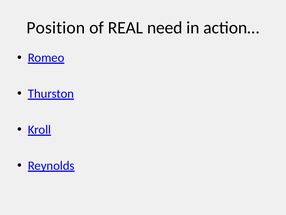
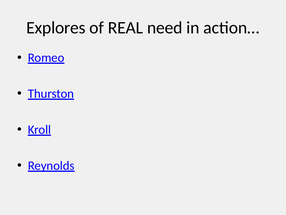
Position: Position -> Explores (56, 28)
